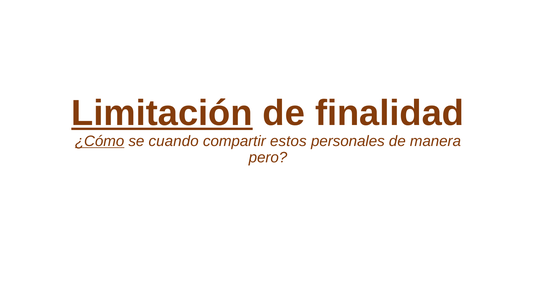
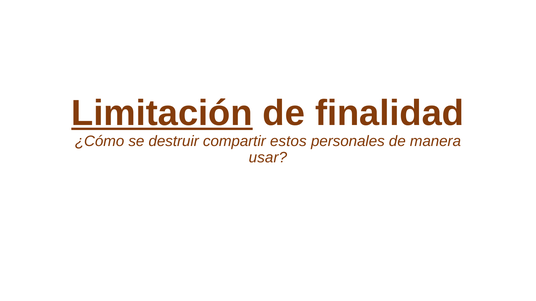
¿Cómo underline: present -> none (100, 141)
cuando: cuando -> destruir (174, 141)
pero: pero -> usar (268, 158)
